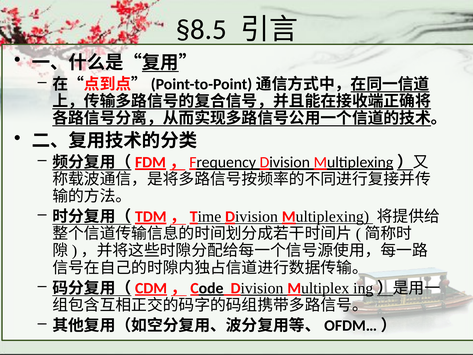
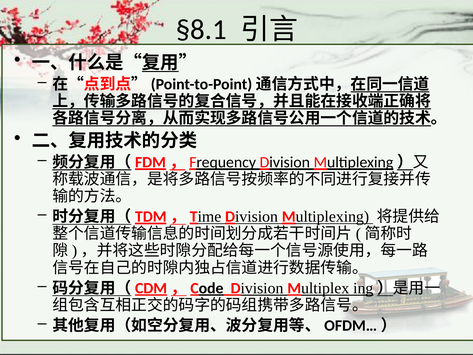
§8.5: §8.5 -> §8.1 (201, 30)
